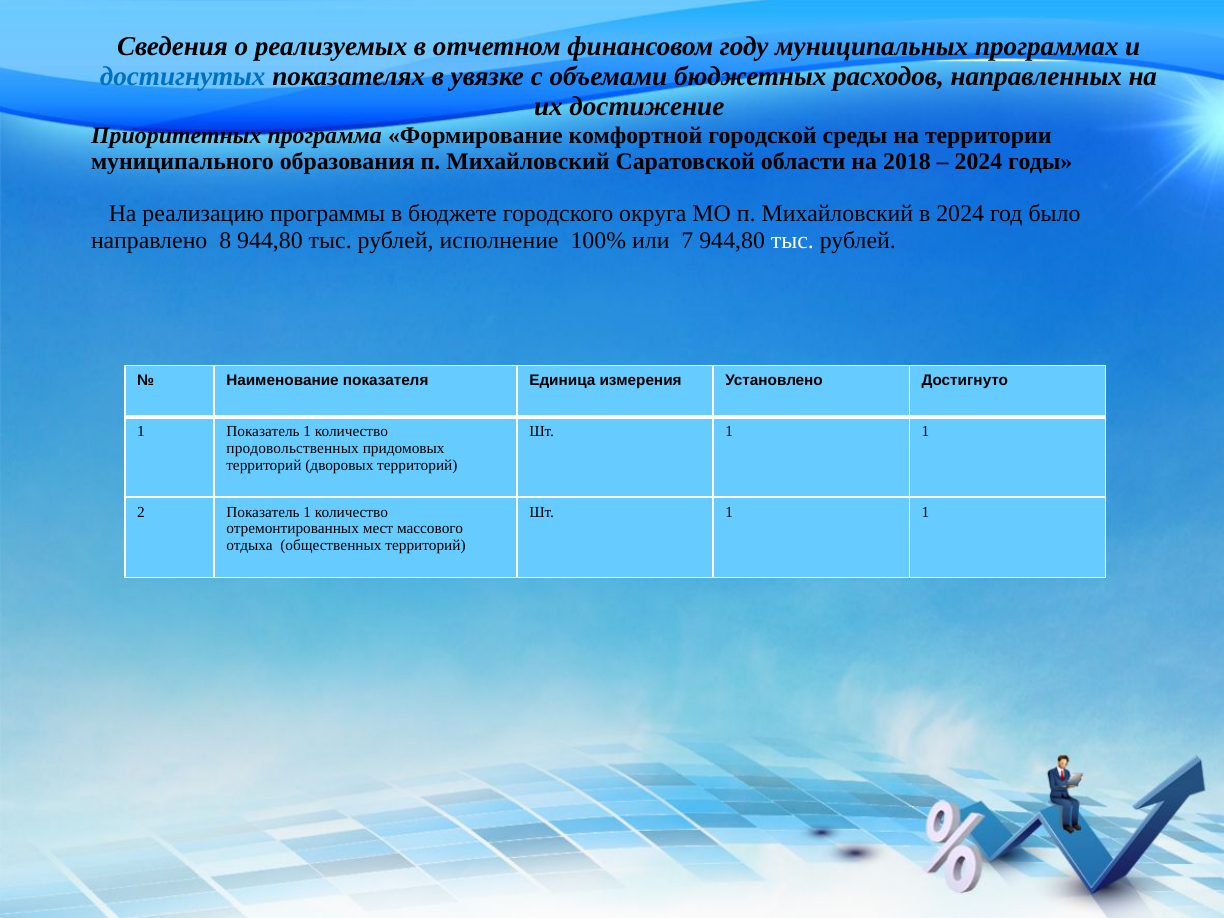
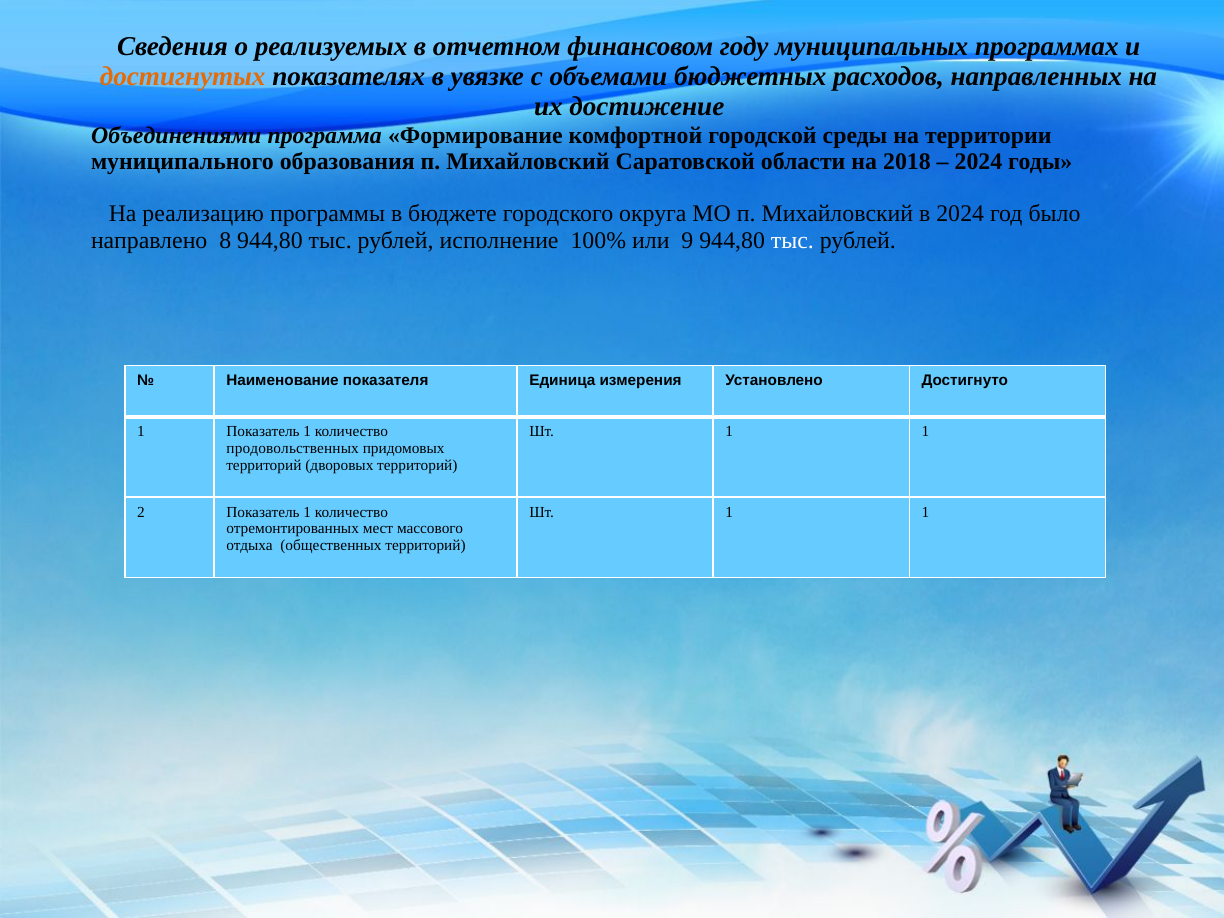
достигнутых colour: blue -> orange (183, 77)
Приоритетных: Приоритетных -> Объединениями (176, 135)
7: 7 -> 9 (687, 240)
